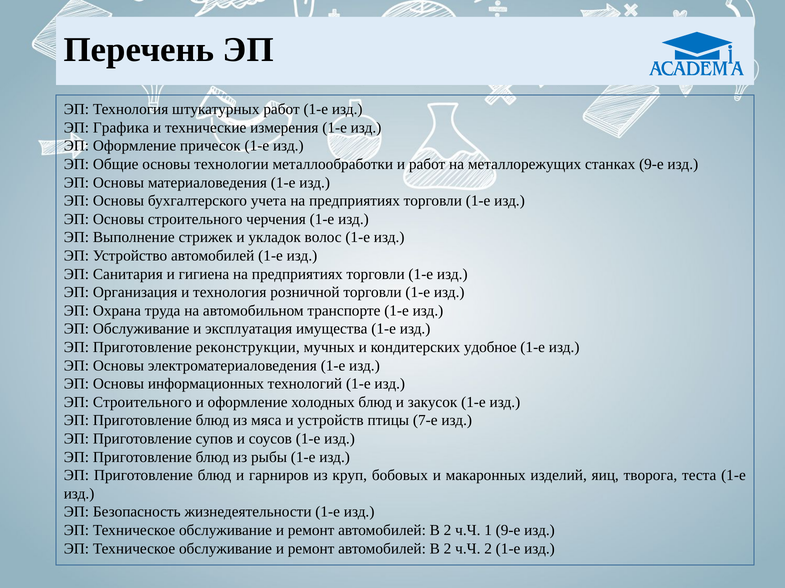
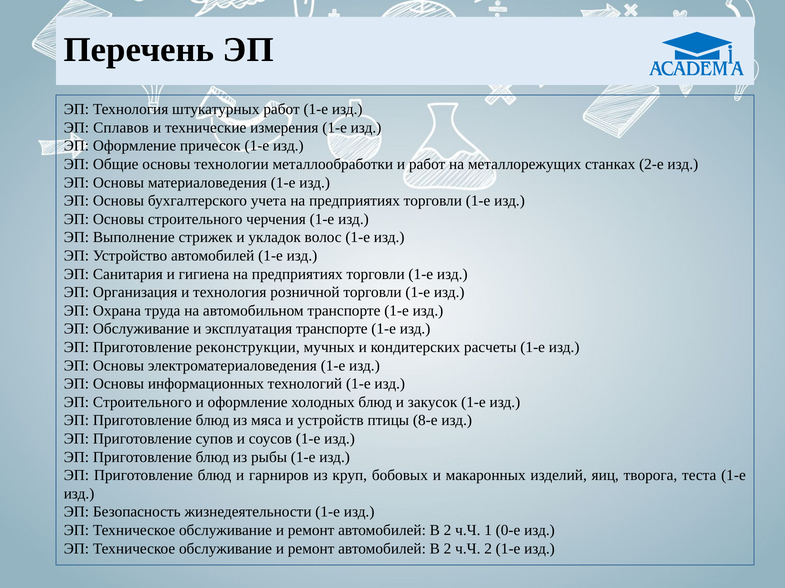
Графика: Графика -> Сплавов (121, 128)
станках 9-е: 9-е -> 2-е (651, 164)
эксплуатация имущества: имущества -> транспорте (332, 329)
удобное: удобное -> расчеты (490, 348)
7-е: 7-е -> 8-е (425, 421)
1 9-е: 9-е -> 0-е (508, 531)
